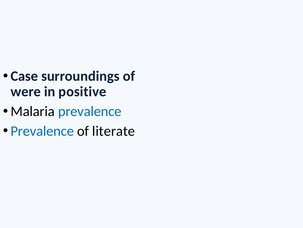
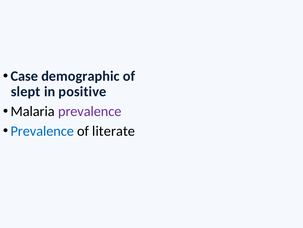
surroundings: surroundings -> demographic (80, 76)
were: were -> slept (26, 91)
prevalence colour: blue -> purple (90, 111)
